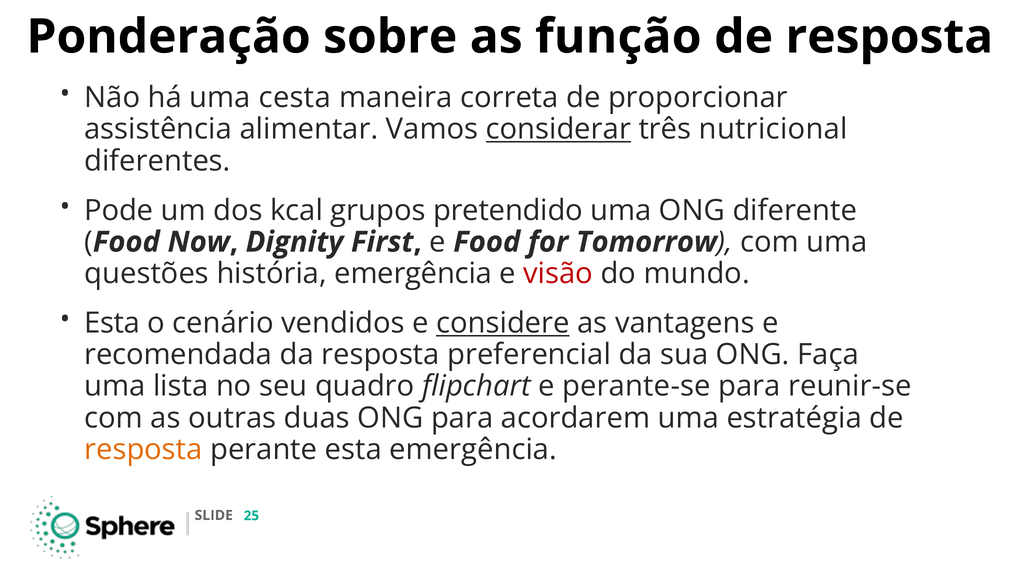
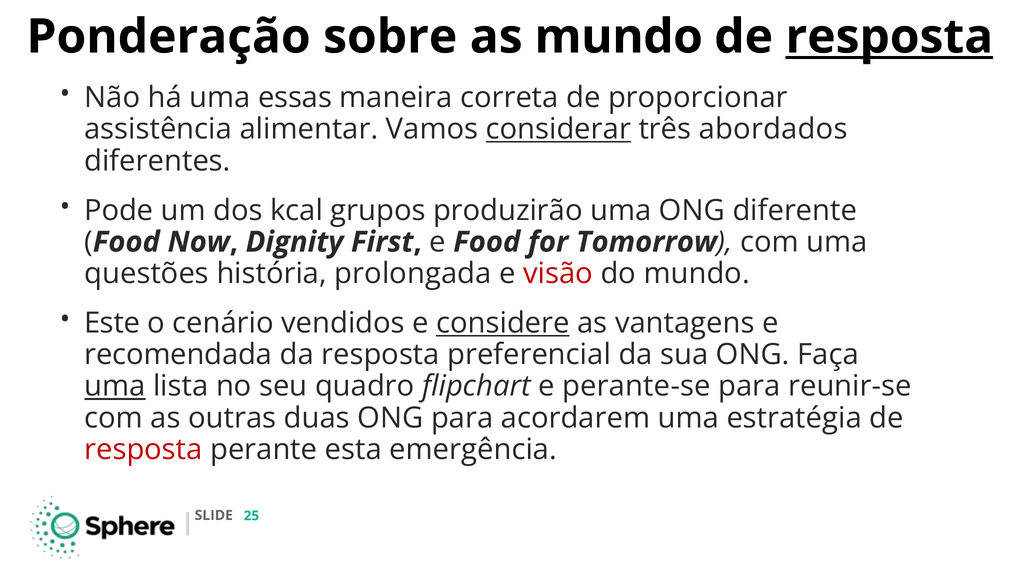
as função: função -> mundo (619, 37)
resposta underline: none -> present (889, 37)
cesta: cesta -> essas (295, 98)
nutricional: nutricional -> abordados (773, 129)
pretendido: pretendido -> produzirão (508, 210)
história emergência: emergência -> prolongada (413, 274)
Esta: Esta -> Este (112, 323)
uma underline: none -> present (115, 386)
resposta colour: orange -> red (143, 450)
